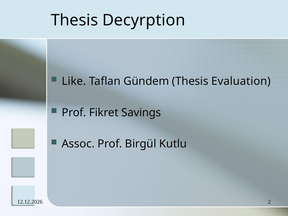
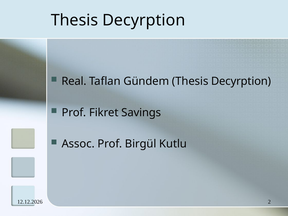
Like: Like -> Real (74, 81)
Gündem Thesis Evaluation: Evaluation -> Decyrption (241, 81)
